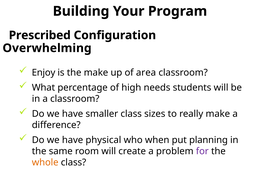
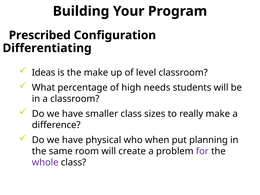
Overwhelming: Overwhelming -> Differentiating (47, 48)
Enjoy: Enjoy -> Ideas (44, 73)
area: area -> level (146, 73)
whole colour: orange -> purple (45, 162)
